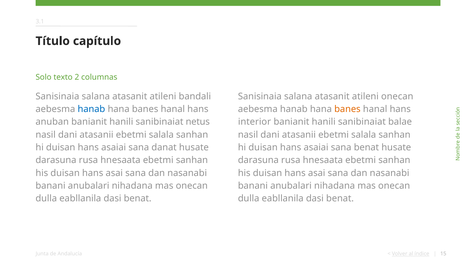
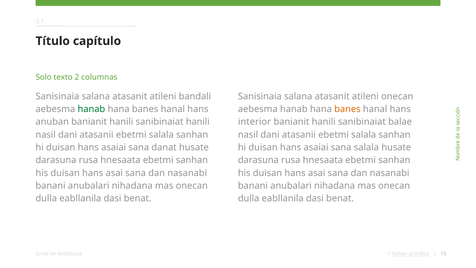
hanab colour: blue -> green (91, 109)
sanibinaiat netus: netus -> hanili (198, 122)
sana benat: benat -> salala (366, 147)
